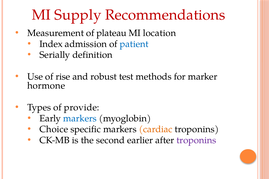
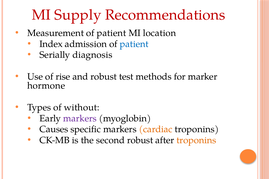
Measurement of plateau: plateau -> patient (111, 33)
definition: definition -> diagnosis (92, 55)
provide: provide -> without (82, 108)
markers colour: blue -> purple (80, 119)
Choice: Choice -> Causes (54, 129)
second earlier: earlier -> robust (140, 140)
troponins colour: purple -> orange (196, 140)
